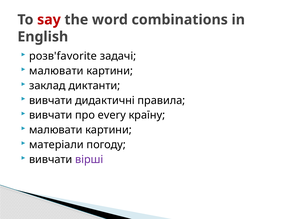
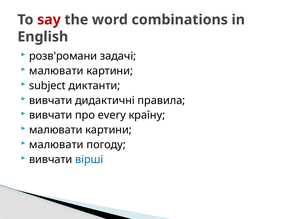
розв'favorite: розв'favorite -> розв'романи (63, 56)
заклад: заклад -> subject (47, 85)
матеріали: матеріали -> малювати (56, 144)
вірші colour: purple -> blue (89, 159)
